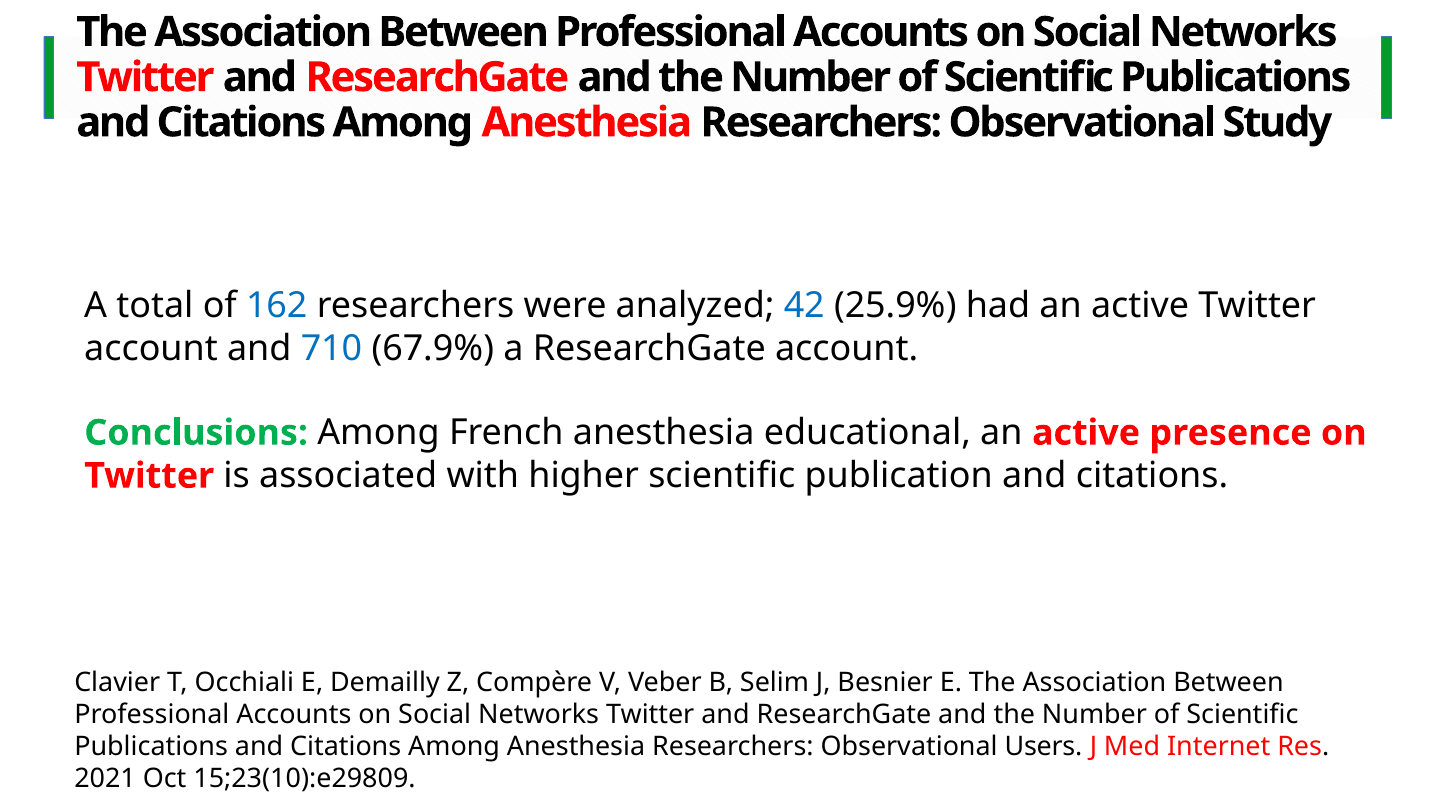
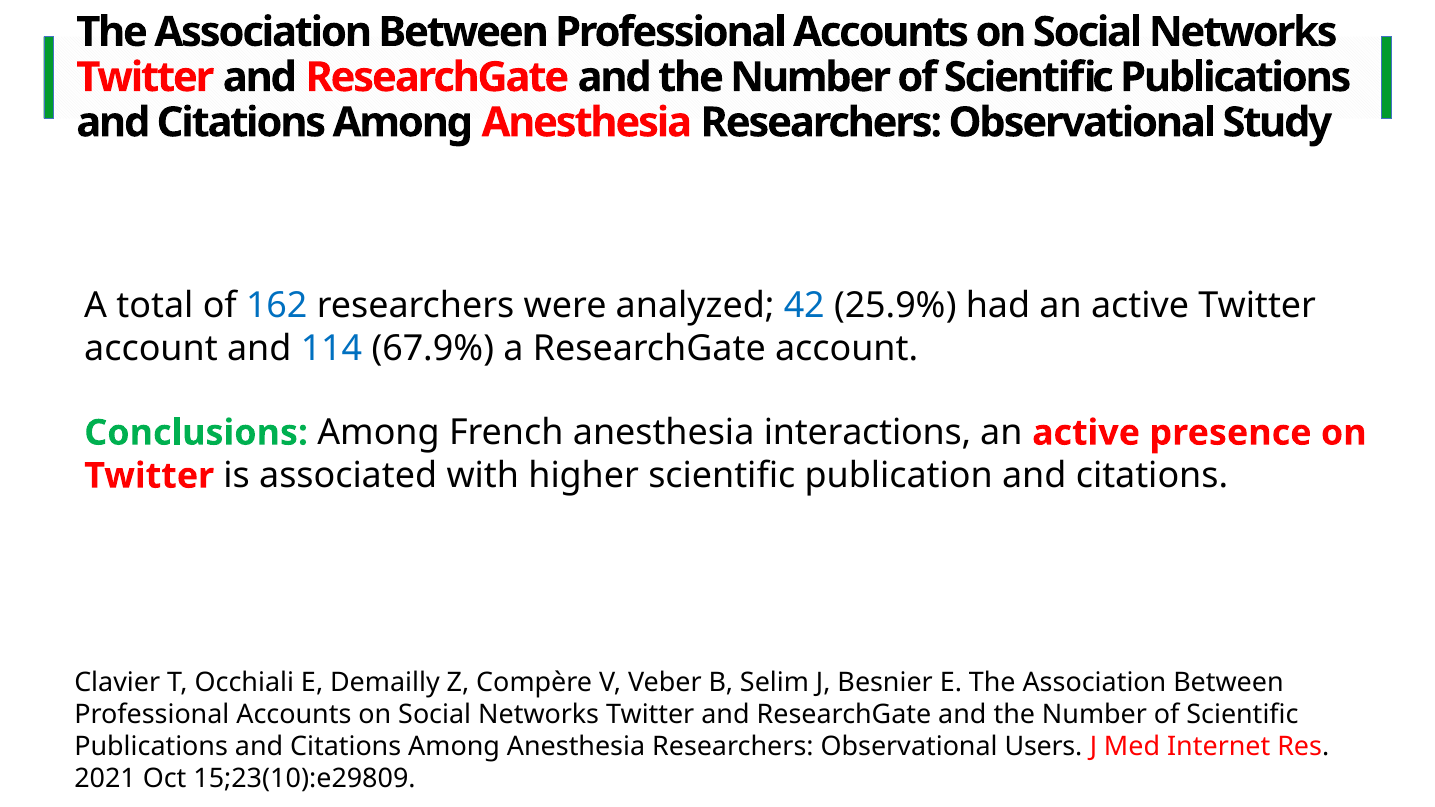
710: 710 -> 114 (331, 349)
educational: educational -> interactions (867, 433)
